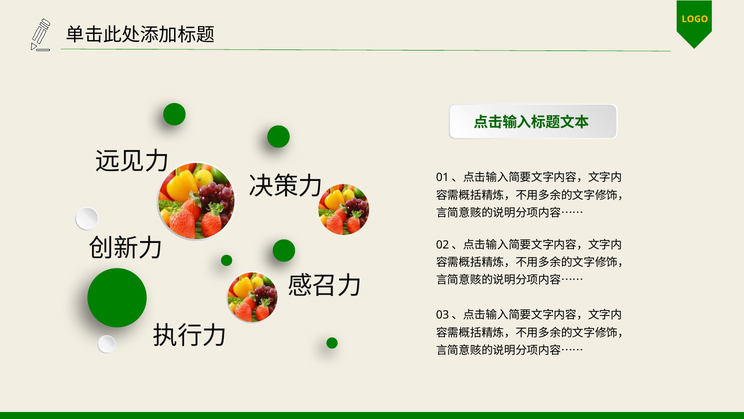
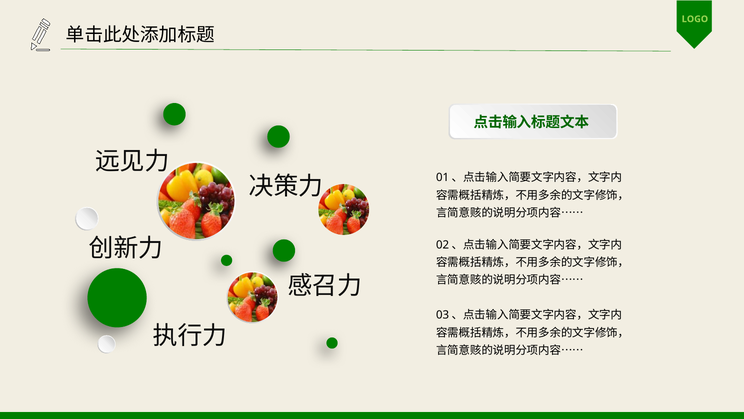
LOGO colour: yellow -> light green (695, 19)
